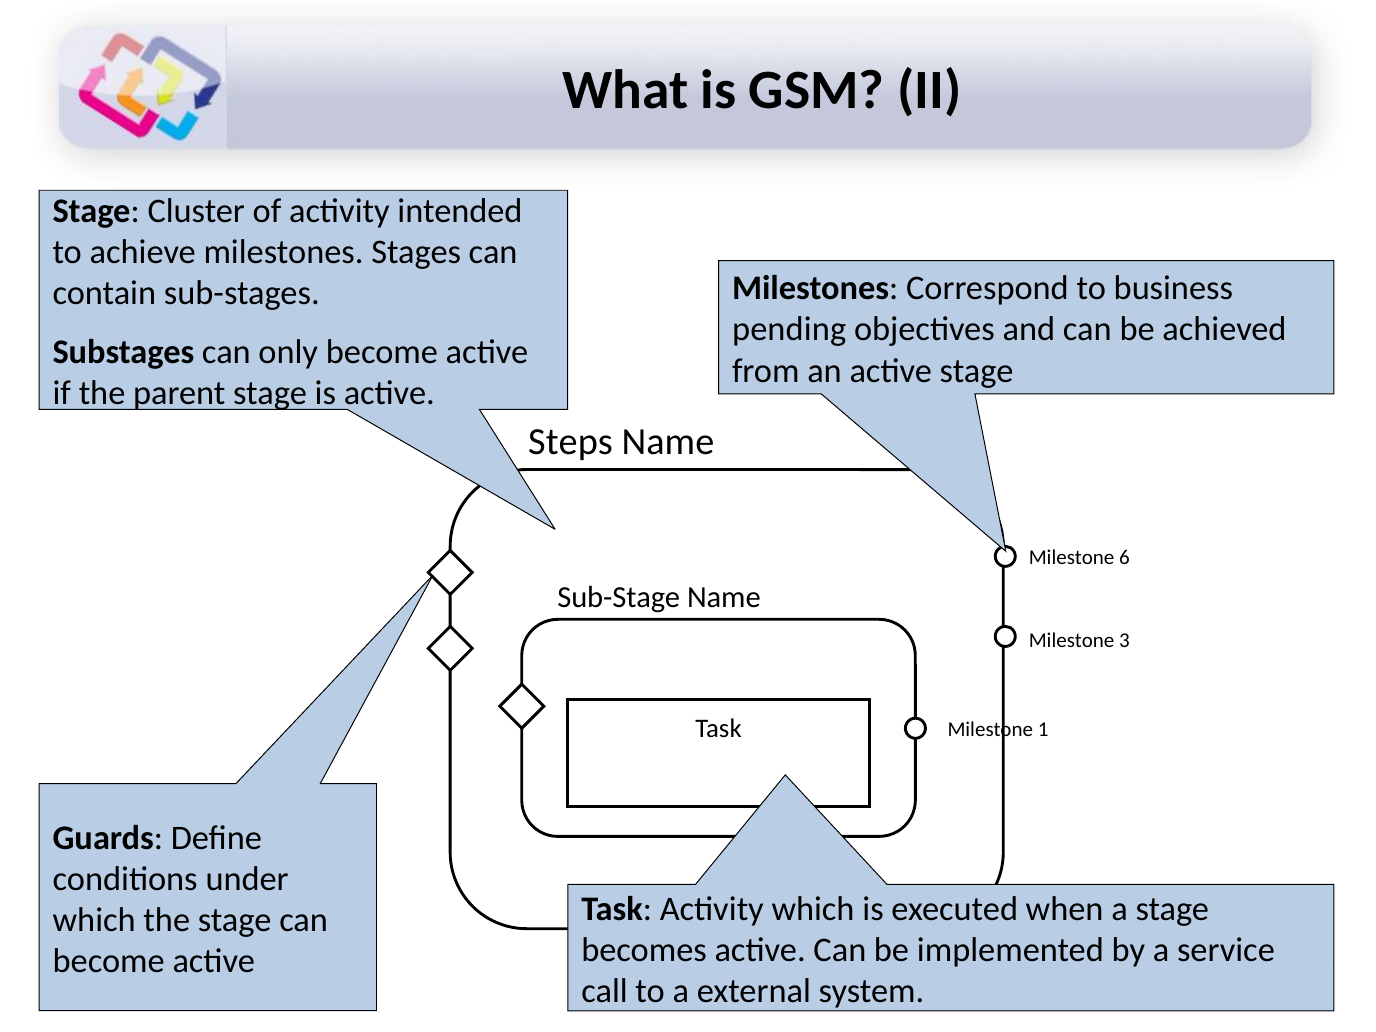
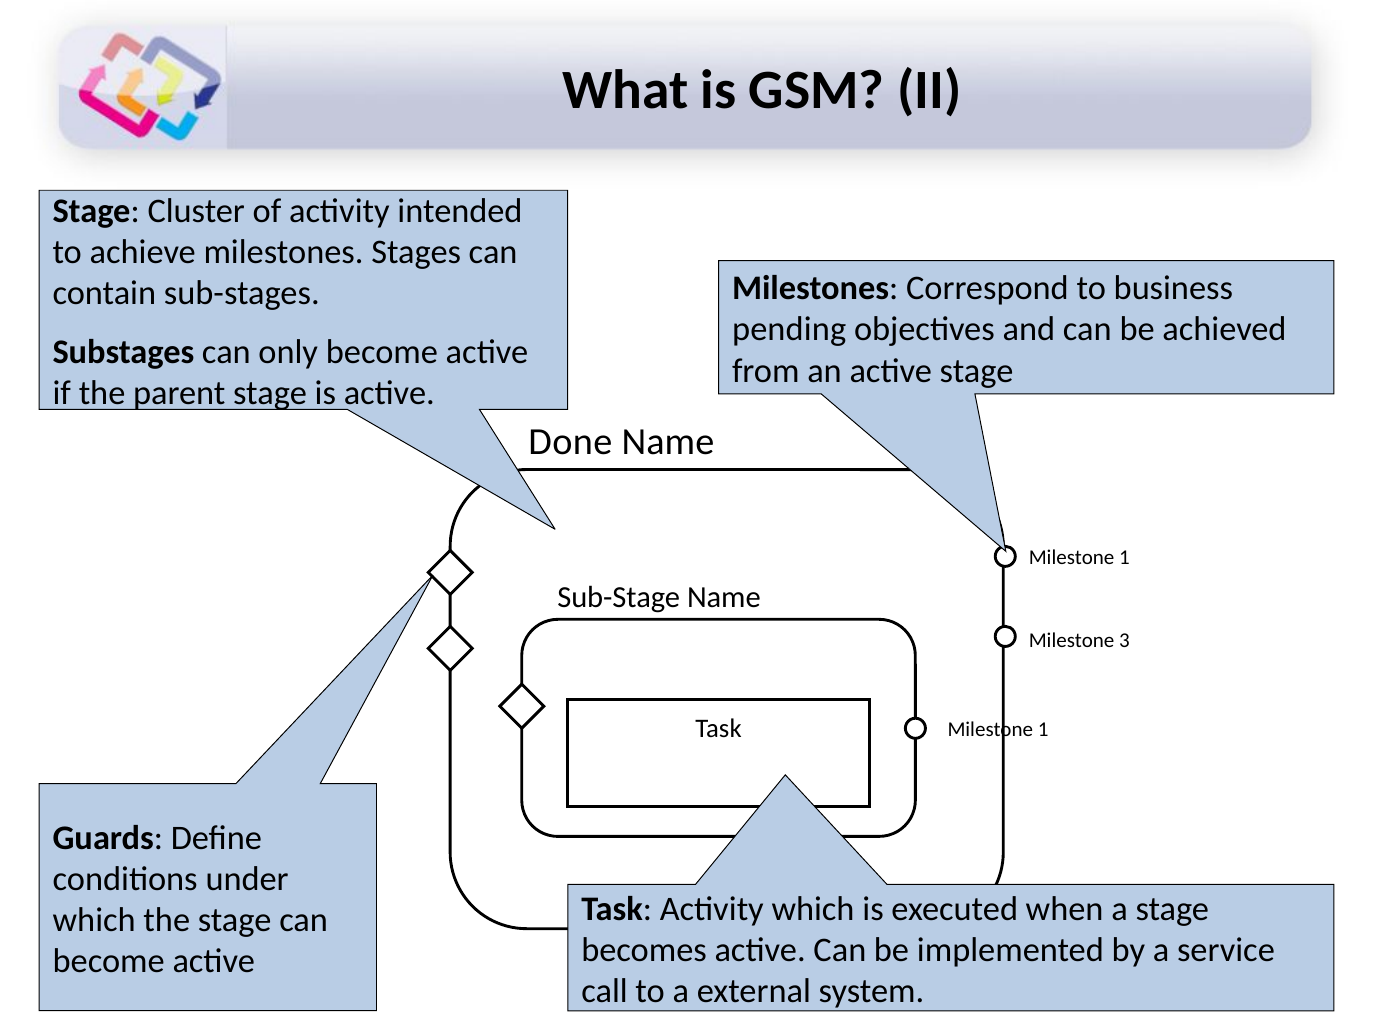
Steps: Steps -> Done (570, 442)
6: 6 -> 1 (1124, 558)
